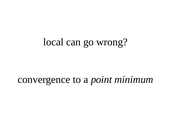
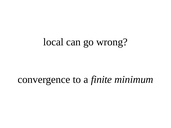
point: point -> finite (101, 80)
